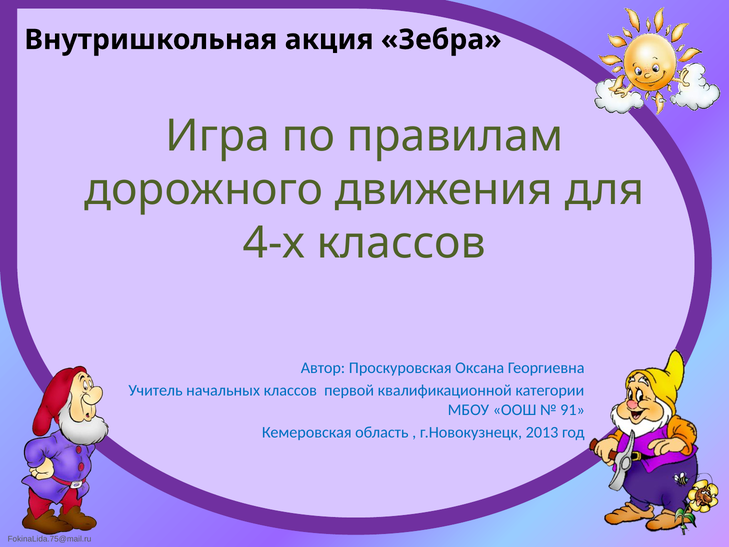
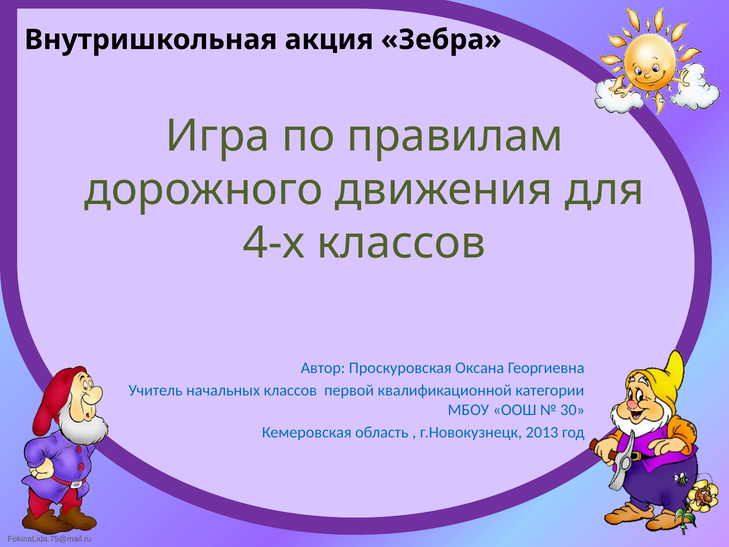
91: 91 -> 30 (573, 410)
